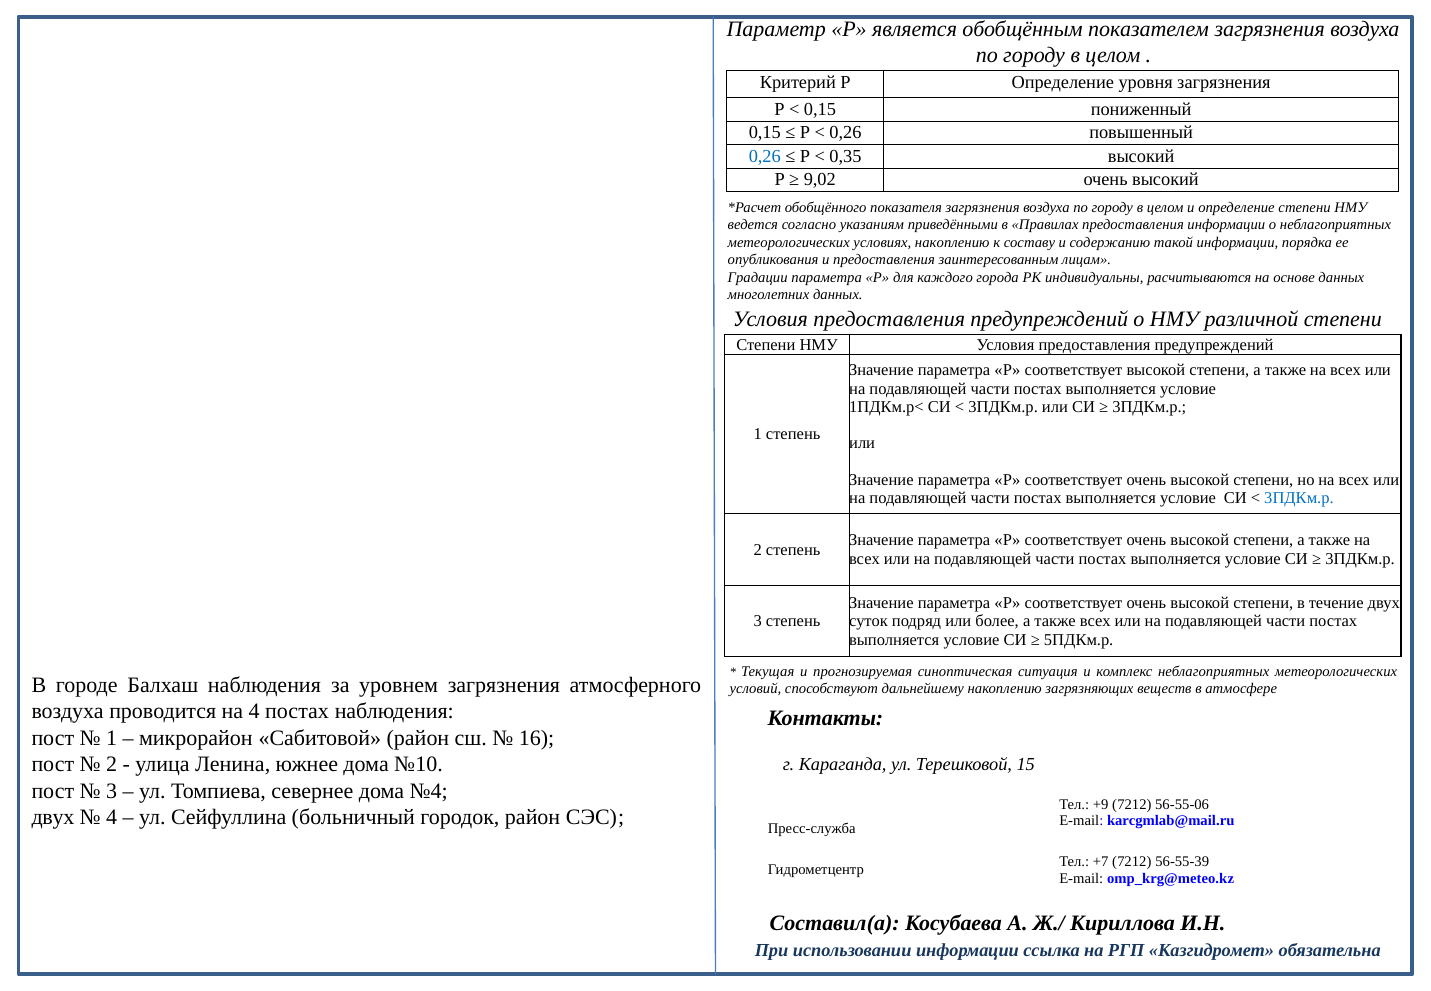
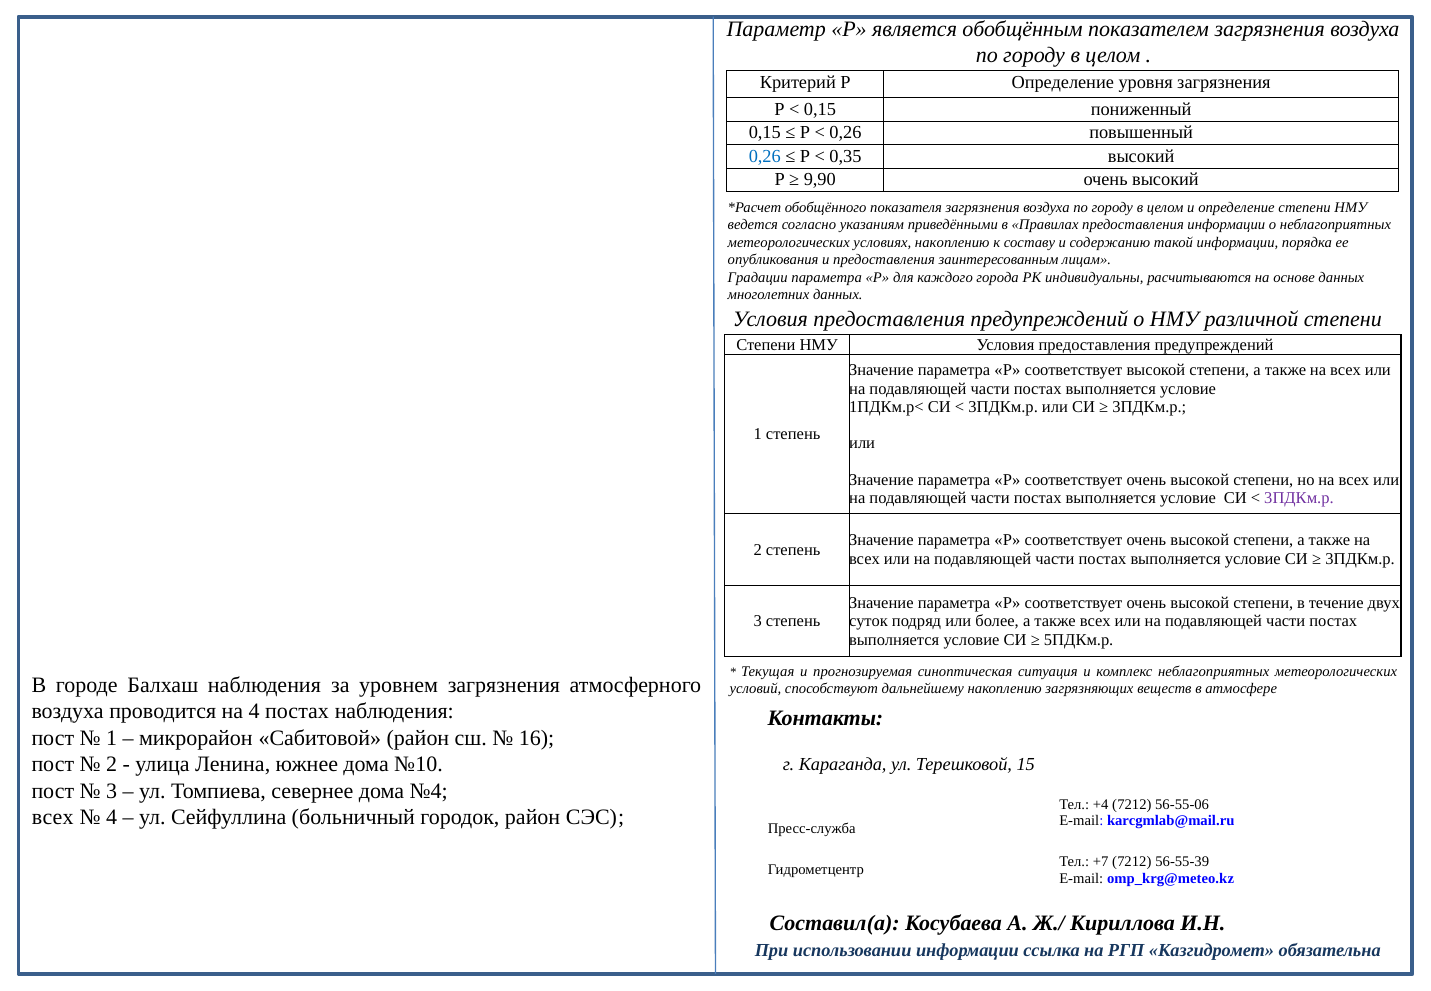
9,02: 9,02 -> 9,90 (820, 180)
3ПДКм.р colour: blue -> purple (1299, 498)
+9: +9 -> +4 (1101, 804)
двух: двух -> всех (53, 817)
